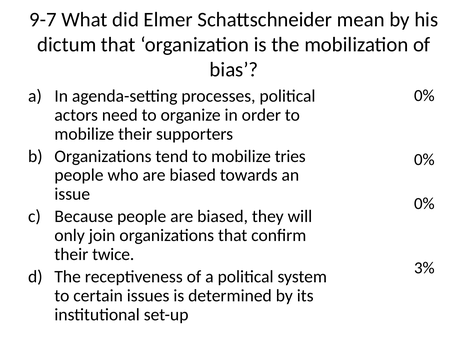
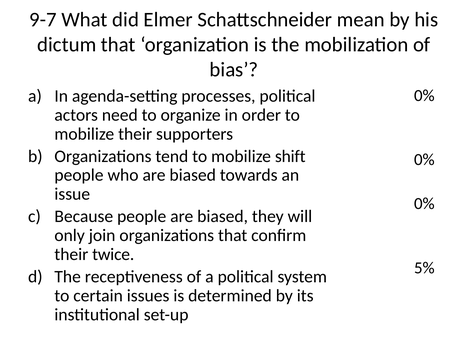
tries: tries -> shift (290, 156)
3%: 3% -> 5% (424, 268)
